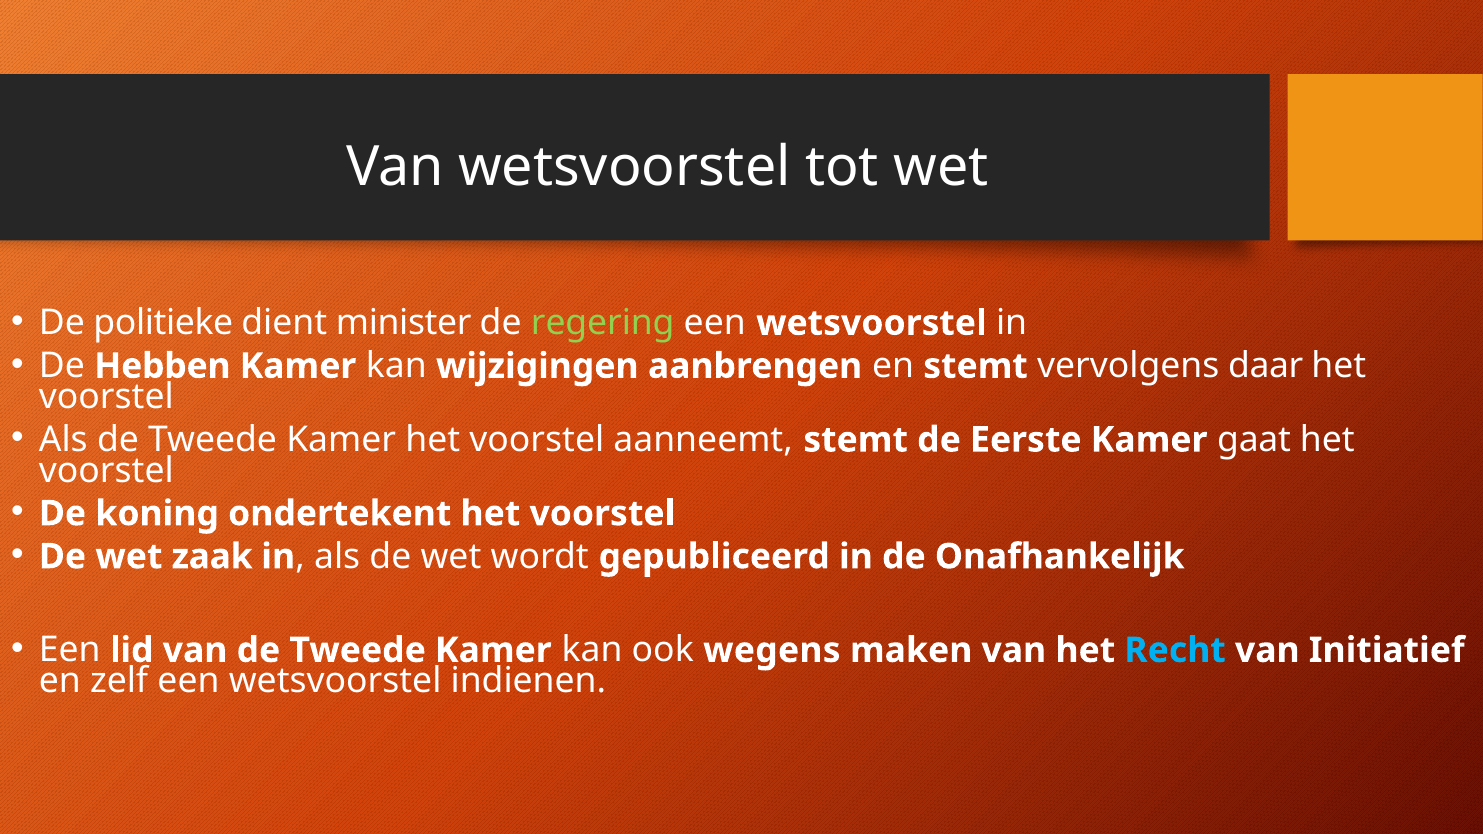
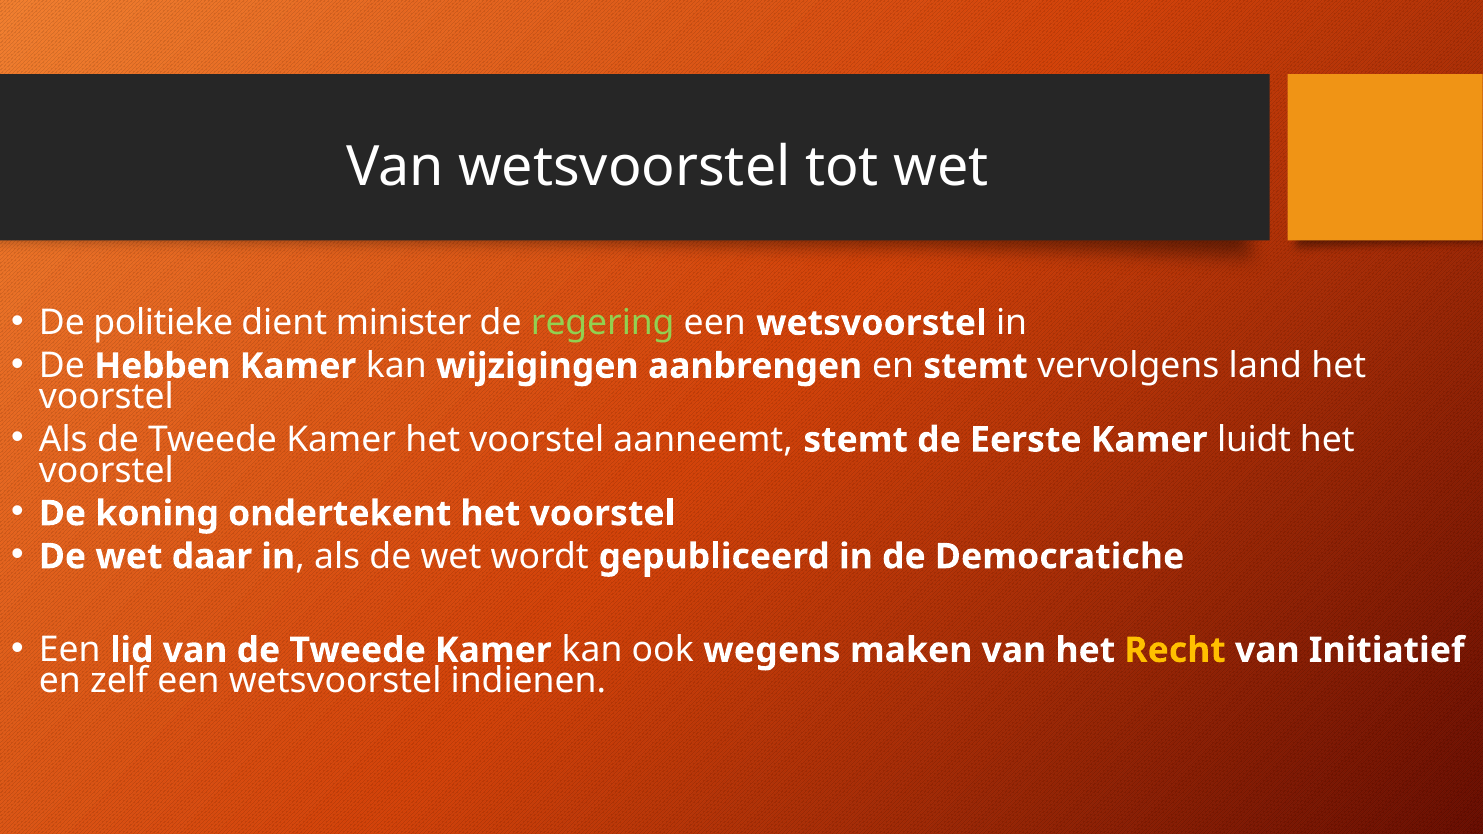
daar: daar -> land (1265, 366)
gaat: gaat -> luidt (1254, 440)
zaak: zaak -> daar (212, 557)
Onafhankelijk: Onafhankelijk -> Democratiche (1060, 557)
Recht colour: light blue -> yellow (1175, 650)
